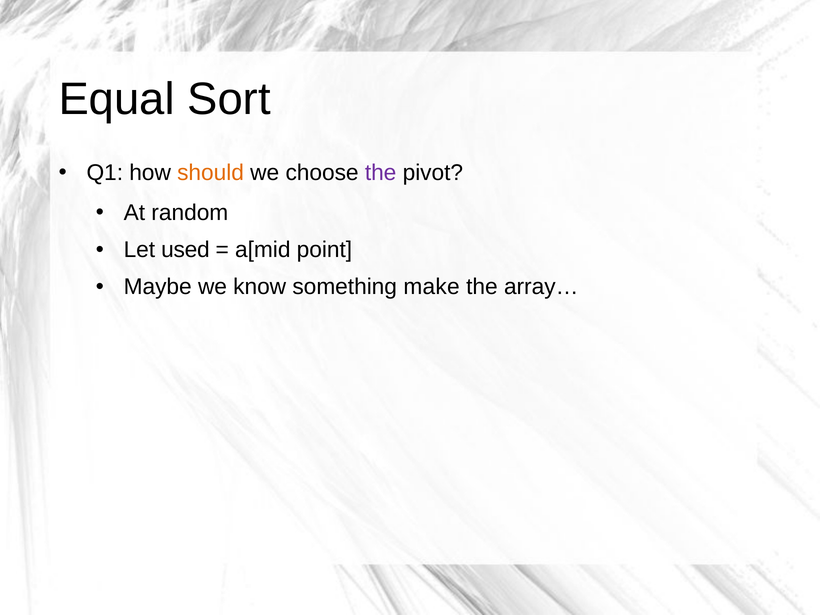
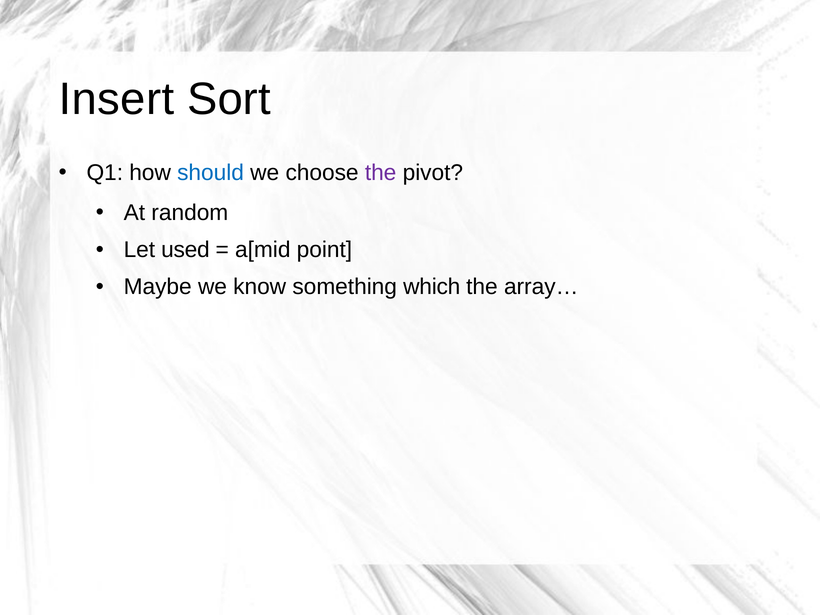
Equal: Equal -> Insert (116, 99)
should colour: orange -> blue (211, 173)
make: make -> which (432, 287)
